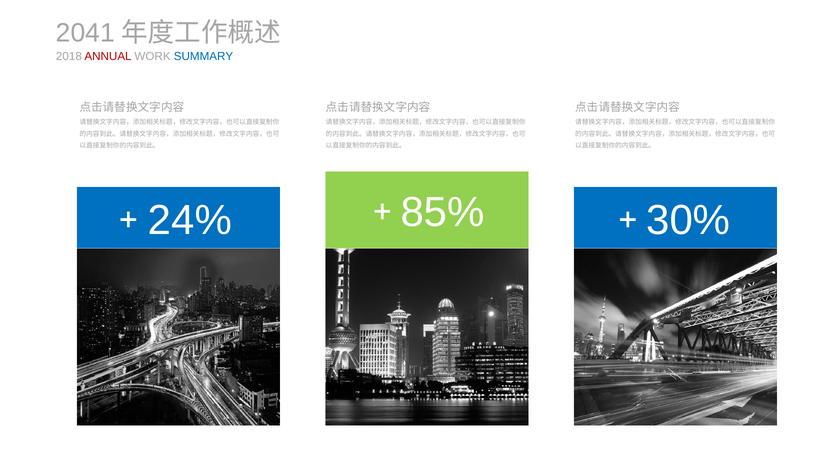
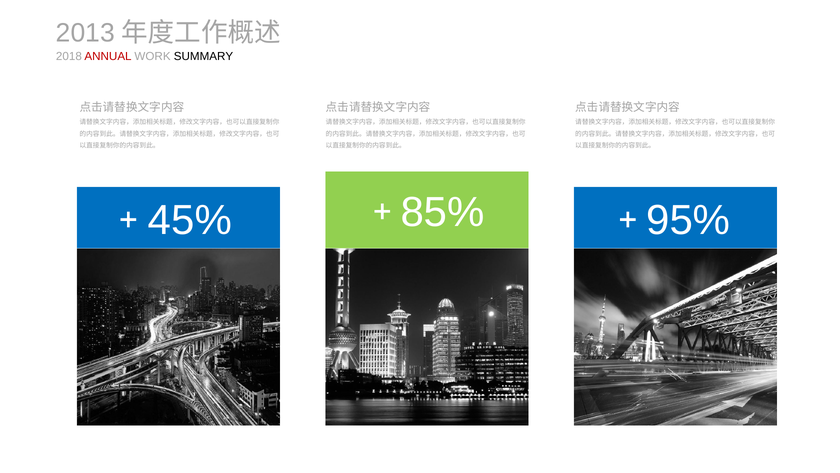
2041: 2041 -> 2013 (85, 33)
SUMMARY colour: blue -> black (204, 56)
24%: 24% -> 45% (190, 220)
30%: 30% -> 95% (688, 220)
